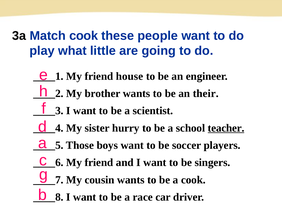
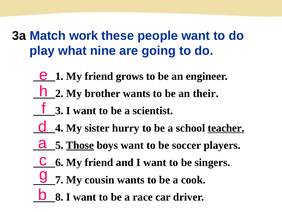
Match cook: cook -> work (84, 36)
little: little -> nine (103, 51)
house: house -> grows (130, 76)
Those underline: none -> present (80, 145)
